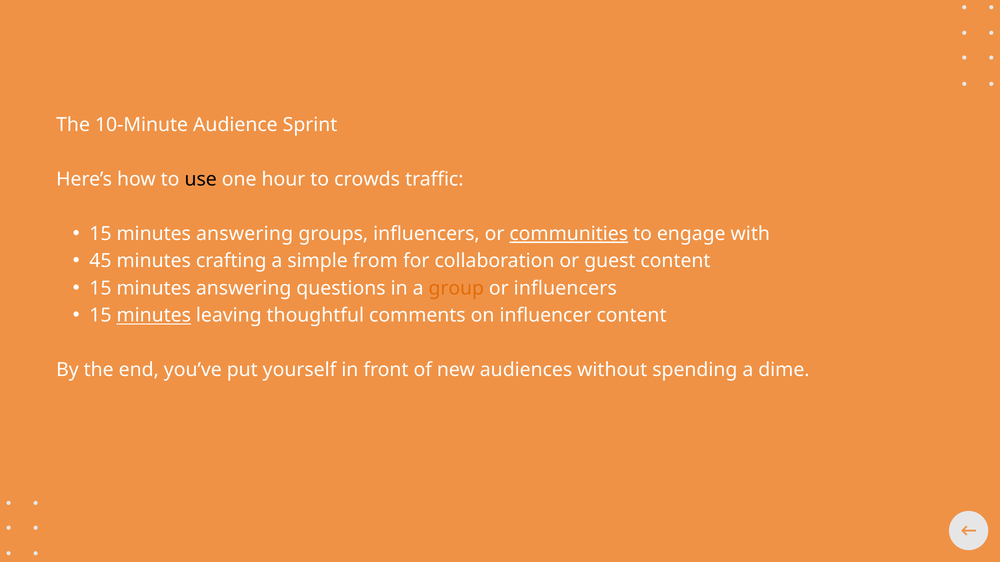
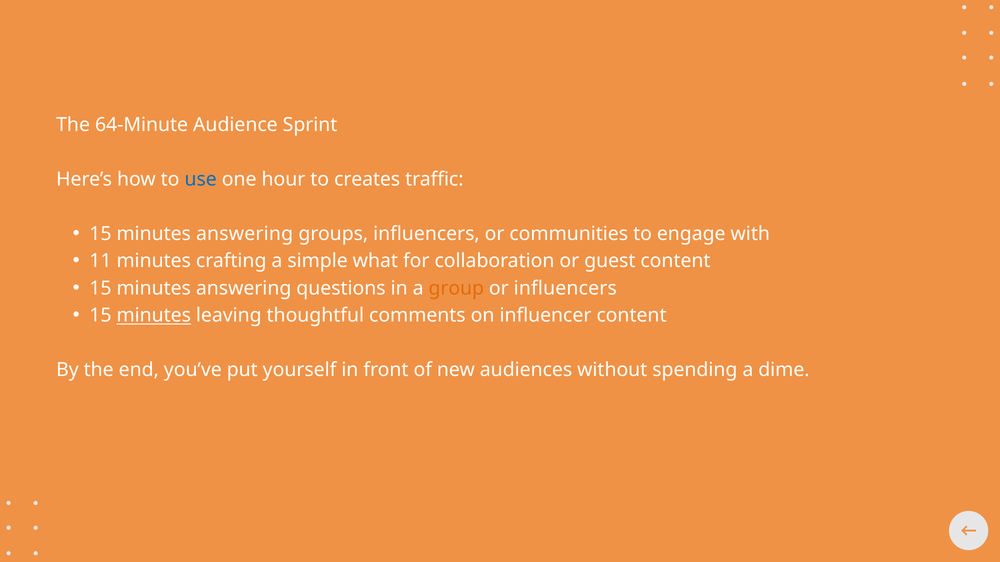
10-Minute: 10-Minute -> 64-Minute (142, 125)
use colour: black -> blue (201, 180)
crowds: crowds -> creates (367, 180)
communities underline: present -> none (569, 234)
45: 45 -> 11 (100, 261)
from: from -> what (375, 261)
